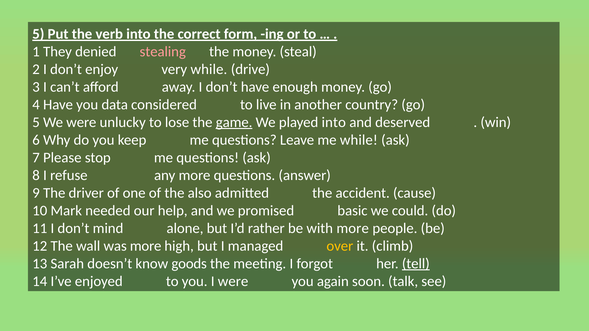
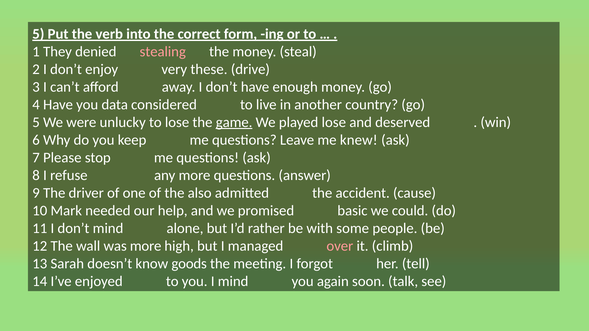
very while: while -> these (209, 69)
played into: into -> lose (334, 122)
me while: while -> knew (359, 140)
with more: more -> some (353, 228)
over colour: yellow -> pink (340, 246)
tell underline: present -> none (416, 264)
I were: were -> mind (233, 281)
